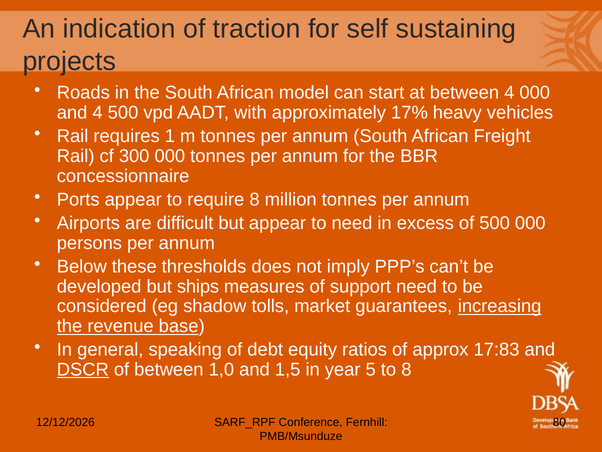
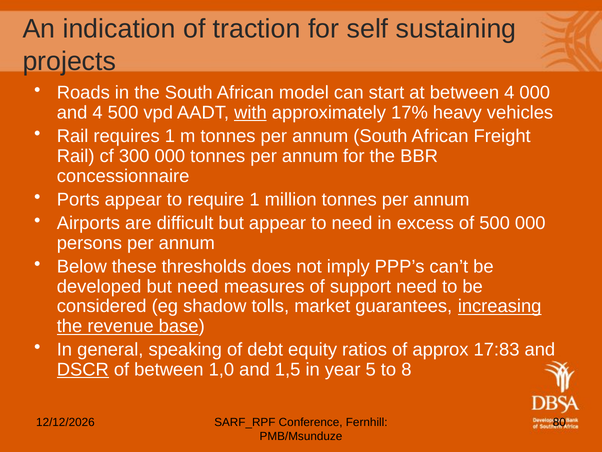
with underline: none -> present (250, 113)
require 8: 8 -> 1 (254, 199)
but ships: ships -> need (198, 286)
